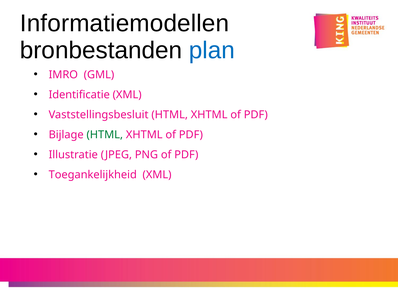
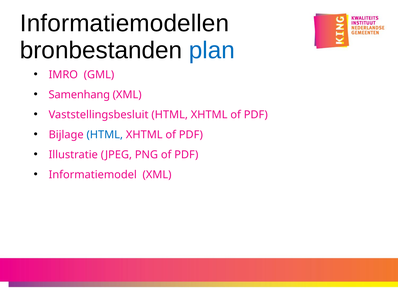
Identificatie: Identificatie -> Samenhang (79, 95)
HTML colour: green -> blue (105, 135)
Toegankelijkheid: Toegankelijkheid -> Informatiemodel (93, 175)
